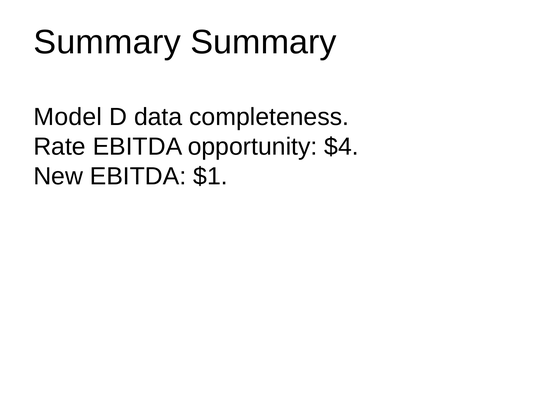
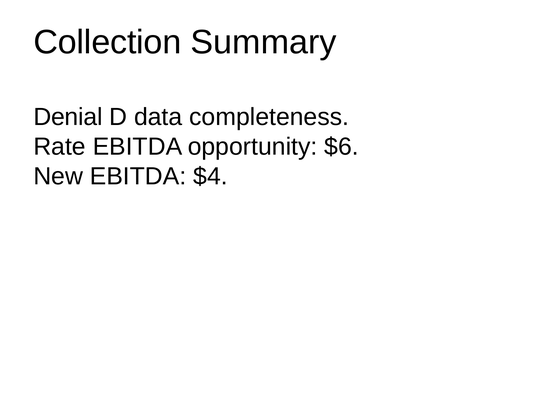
Summary: Summary -> Collection (107, 42)
Model: Model -> Denial (68, 117)
$4: $4 -> $6 (341, 147)
$1: $1 -> $4 (211, 177)
